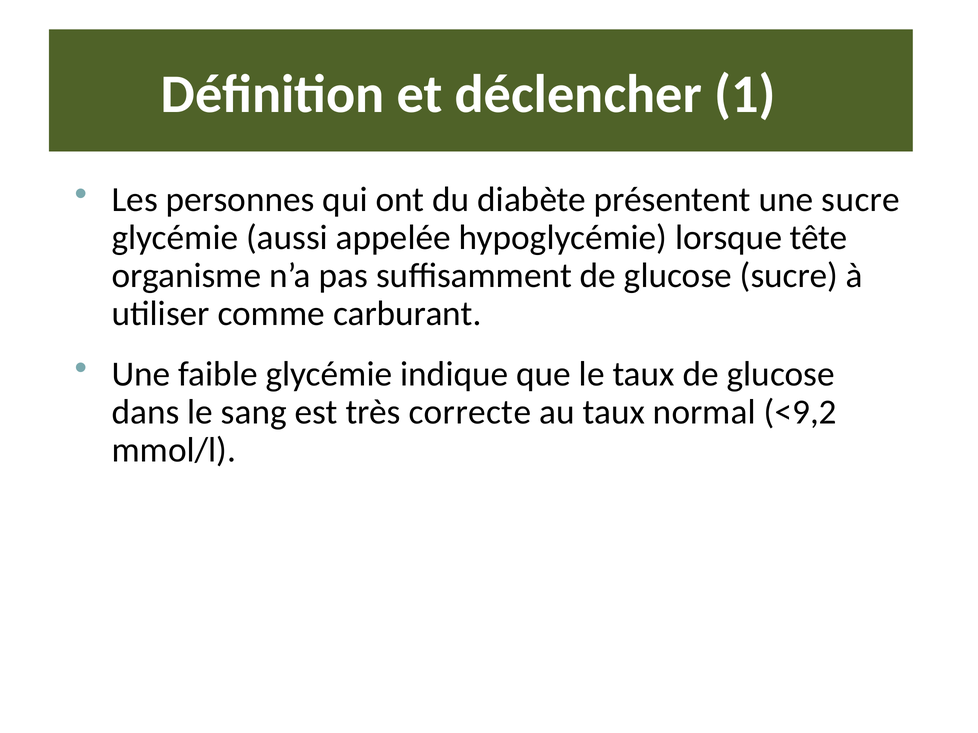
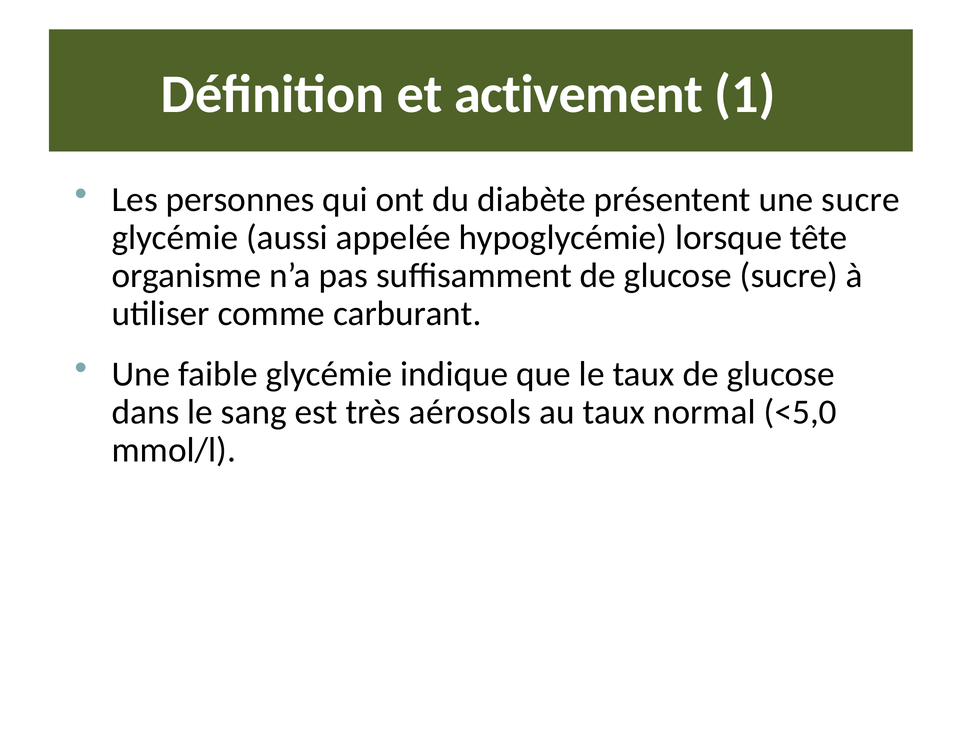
déclencher: déclencher -> activement (579, 94)
correcte: correcte -> aérosols (470, 412)
<9,2: <9,2 -> <5,0 (800, 412)
